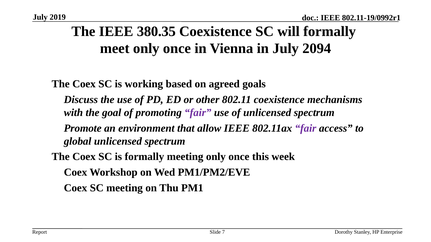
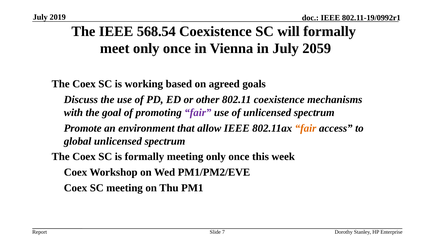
380.35: 380.35 -> 568.54 (156, 31)
2094: 2094 -> 2059 (317, 49)
fair colour: purple -> orange (306, 128)
